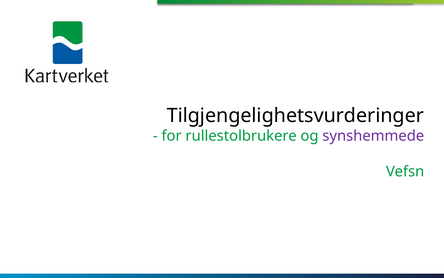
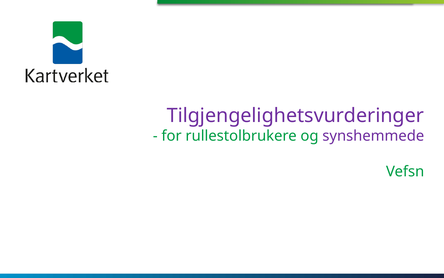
Tilgjengelighetsvurderinger colour: black -> purple (295, 115)
